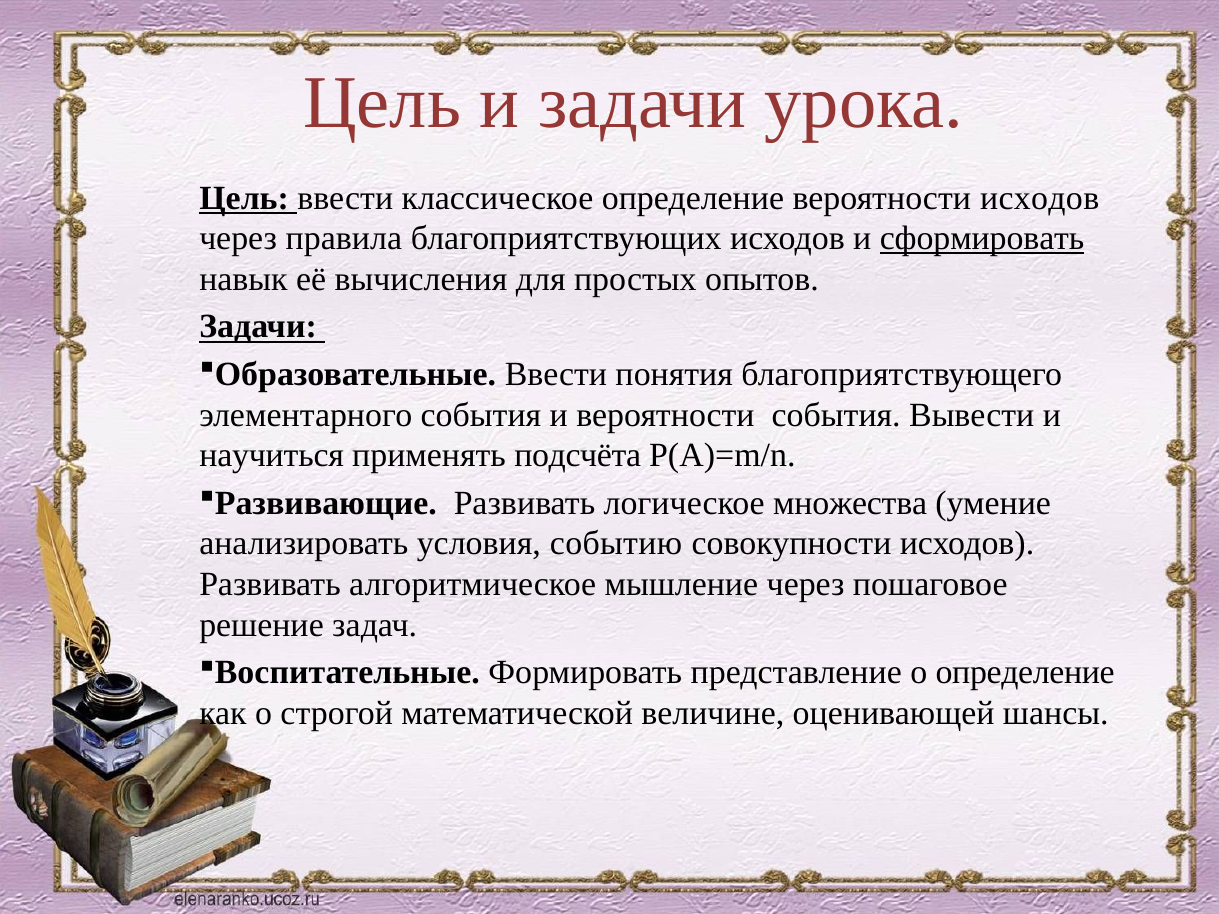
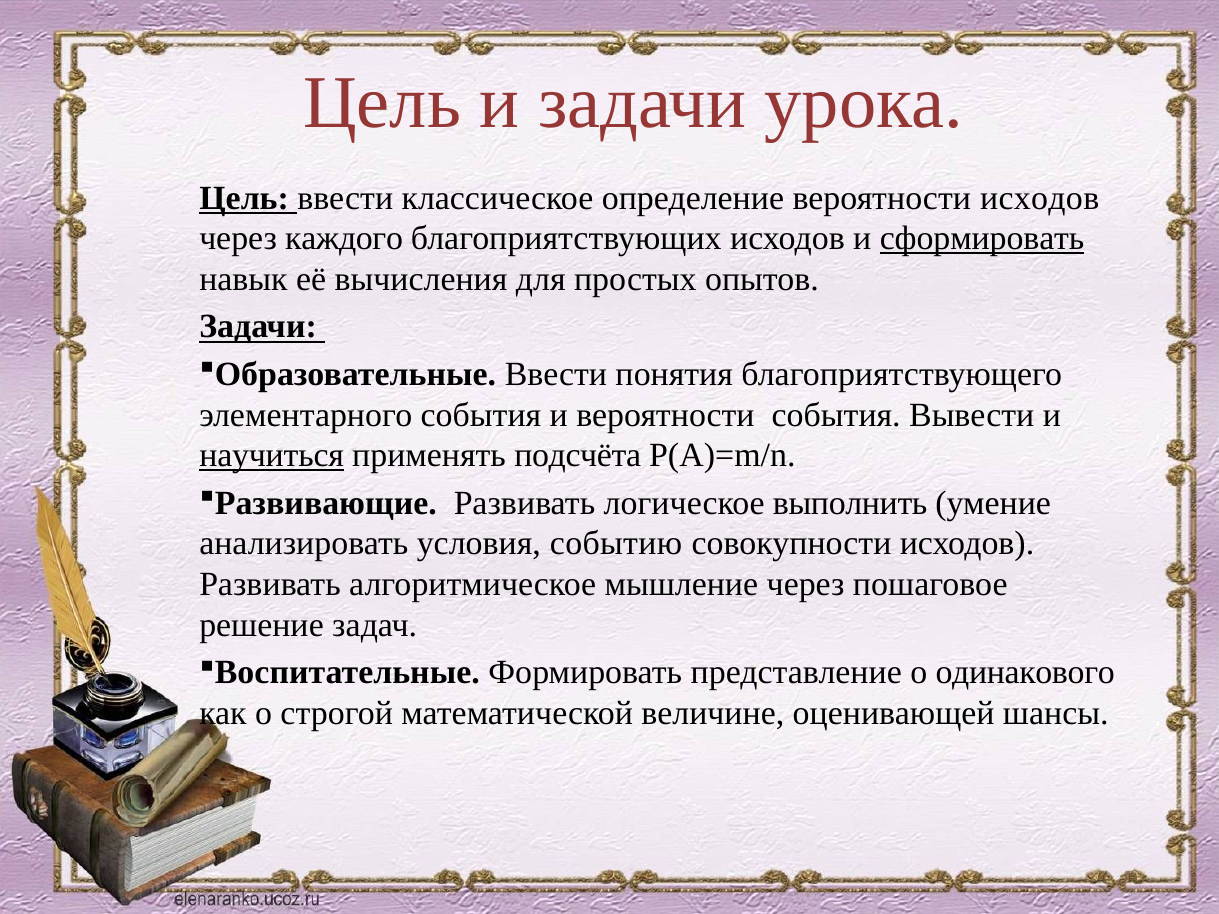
правила: правила -> каждого (344, 239)
научиться underline: none -> present (272, 456)
множества: множества -> выполнить (850, 503)
о определение: определение -> одинакового (1025, 673)
